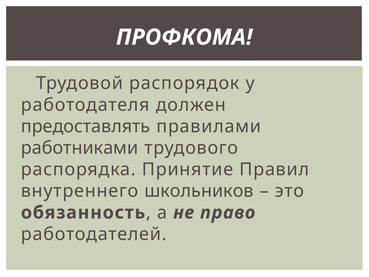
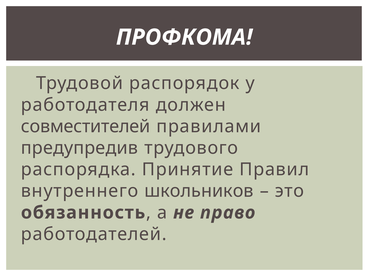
предоставлять: предоставлять -> совместителей (86, 126)
работниками: работниками -> предупредив (79, 148)
